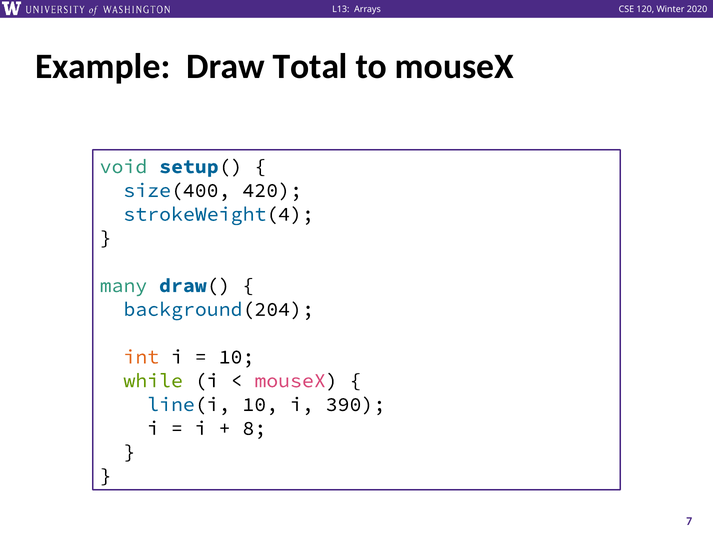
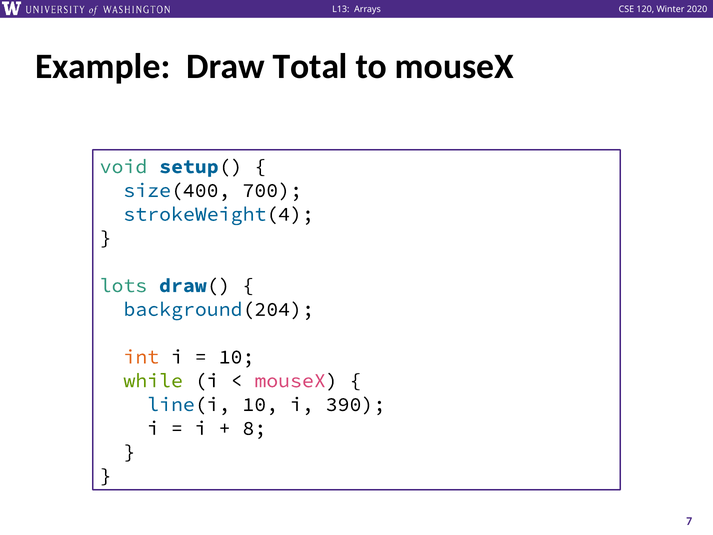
420: 420 -> 700 (272, 190)
many: many -> lots (123, 285)
